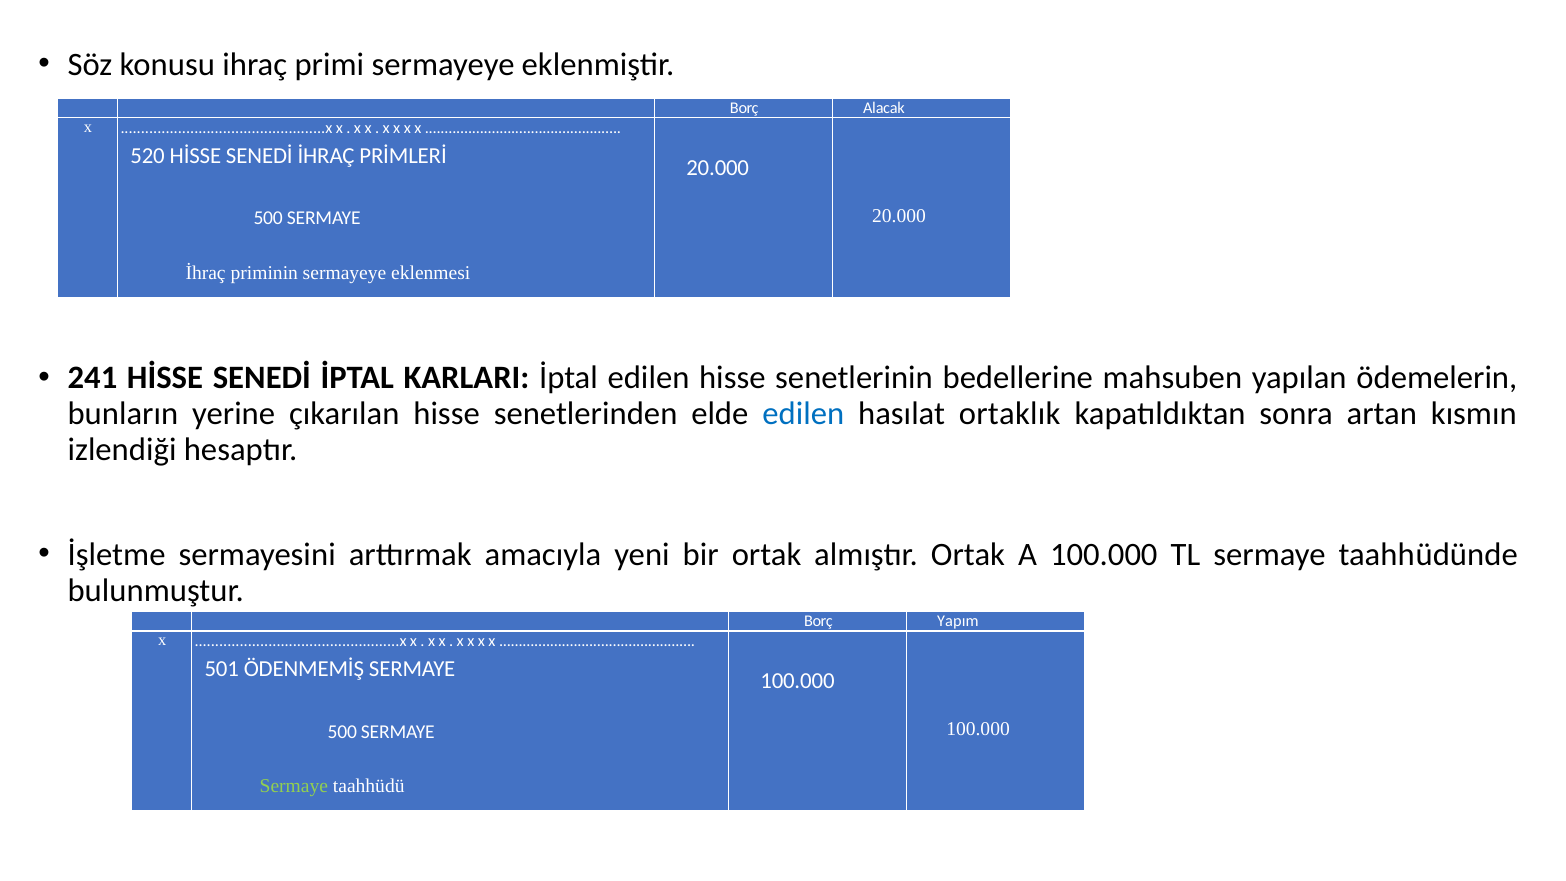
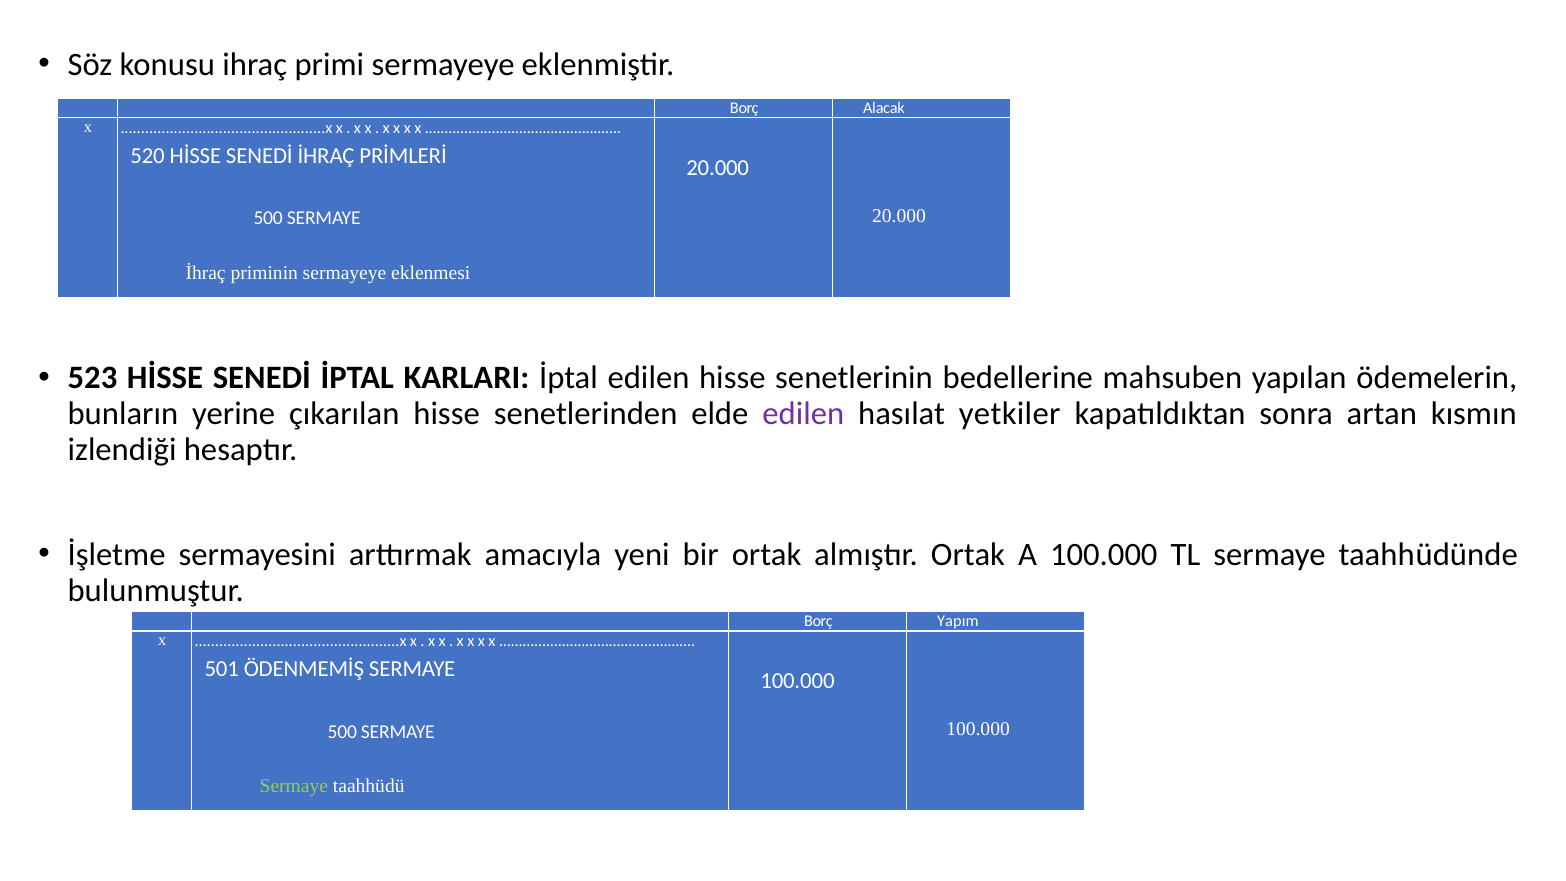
241: 241 -> 523 (92, 378)
edilen colour: blue -> purple (803, 414)
ortaklık: ortaklık -> yetkiler (1010, 414)
